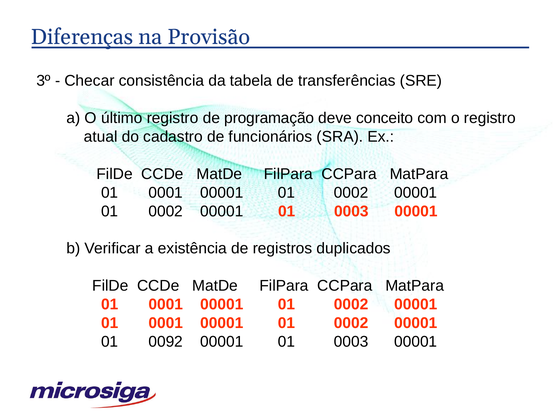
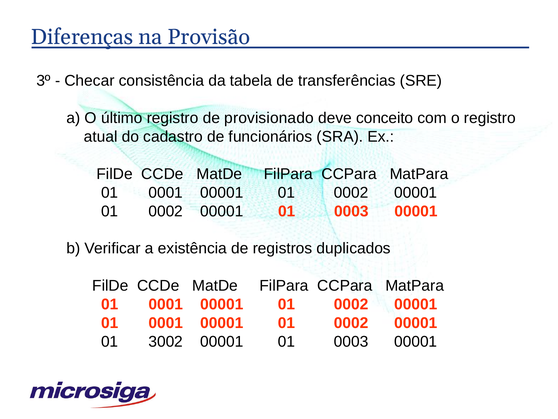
programação: programação -> provisionado (269, 118)
0092: 0092 -> 3002 (166, 341)
